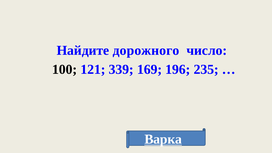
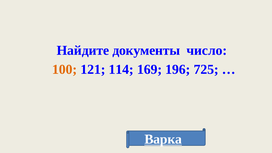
дорожного: дорожного -> документы (146, 50)
100 colour: black -> orange (65, 69)
339: 339 -> 114 (121, 69)
235: 235 -> 725 (206, 69)
